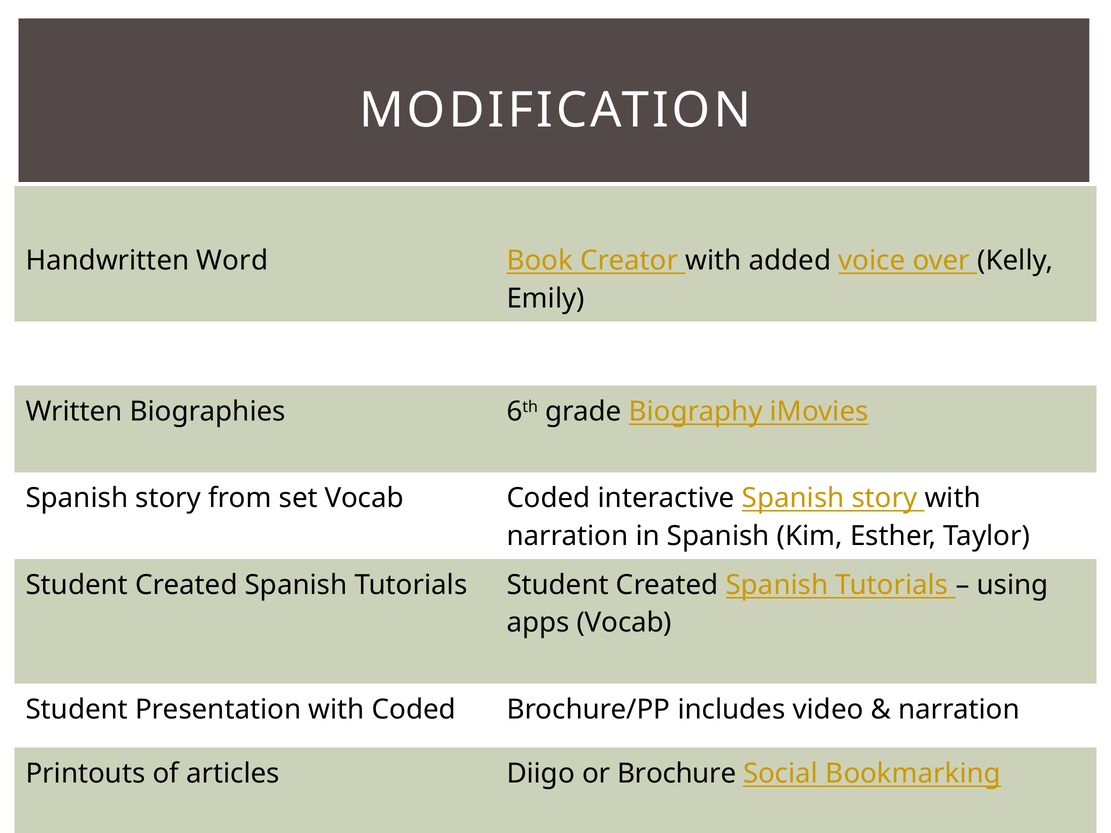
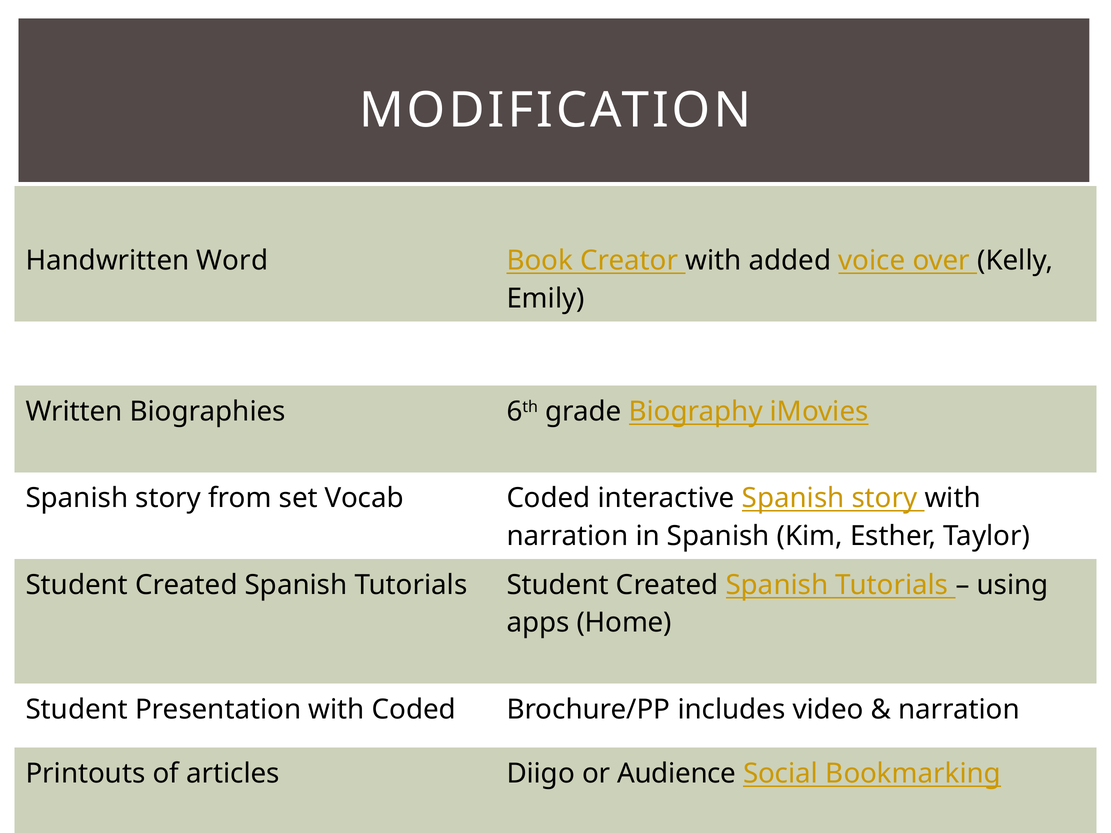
apps Vocab: Vocab -> Home (624, 623)
Brochure: Brochure -> Audience (677, 774)
